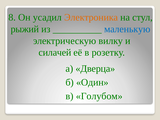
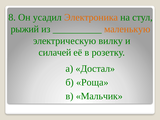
маленькую colour: blue -> orange (127, 29)
Дверца: Дверца -> Достал (95, 69)
Один: Один -> Роща (92, 82)
Голубом: Голубом -> Мальчик (99, 96)
